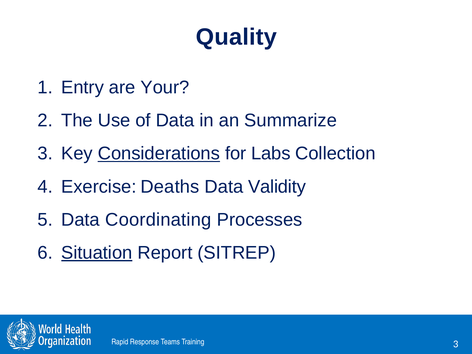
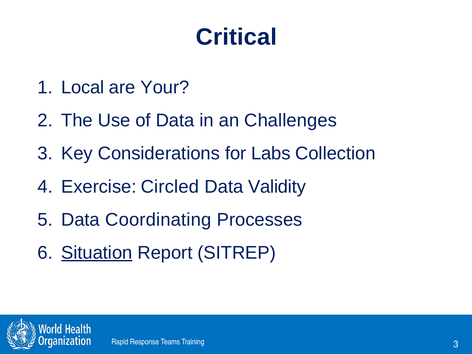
Quality: Quality -> Critical (236, 37)
Entry: Entry -> Local (83, 87)
Summarize: Summarize -> Challenges (291, 121)
Considerations underline: present -> none (159, 154)
Deaths: Deaths -> Circled (170, 187)
